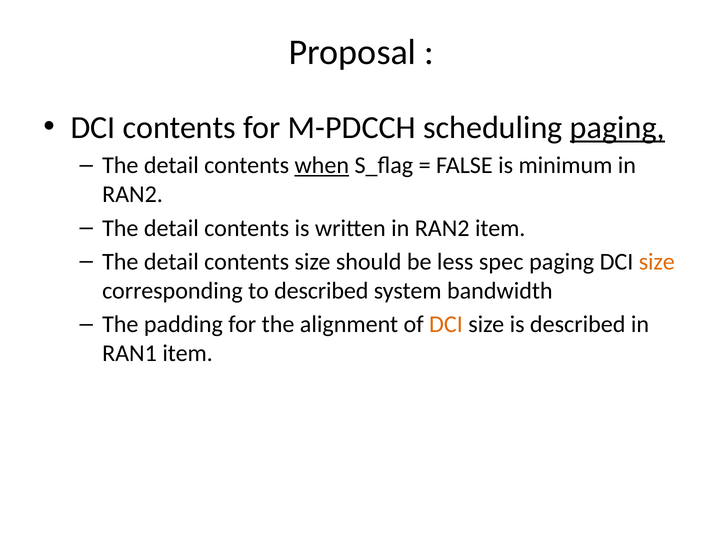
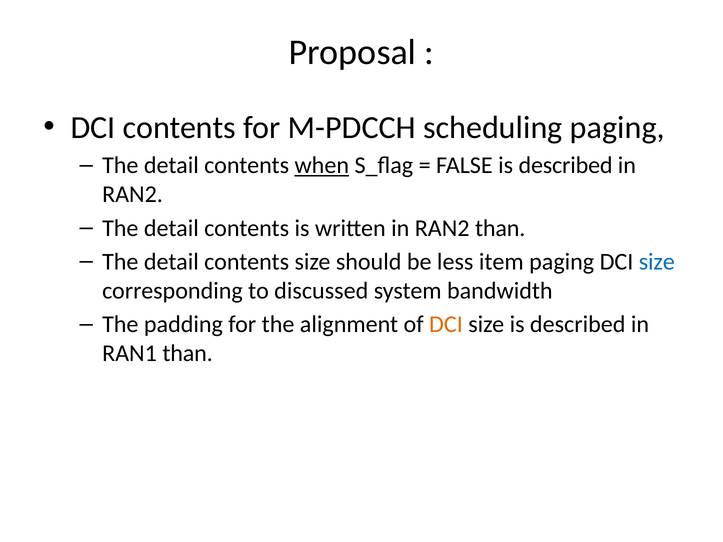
paging underline: present -> none (617, 128)
FALSE is minimum: minimum -> described (566, 166)
RAN2 item: item -> than (500, 228)
spec: spec -> item (501, 262)
size colour: orange -> blue (657, 262)
to described: described -> discussed (321, 291)
RAN1 item: item -> than (188, 354)
